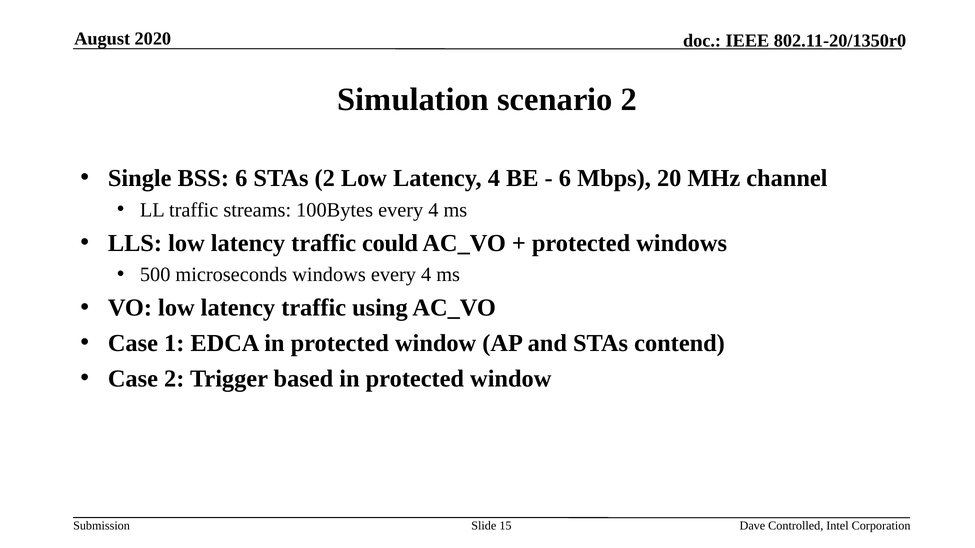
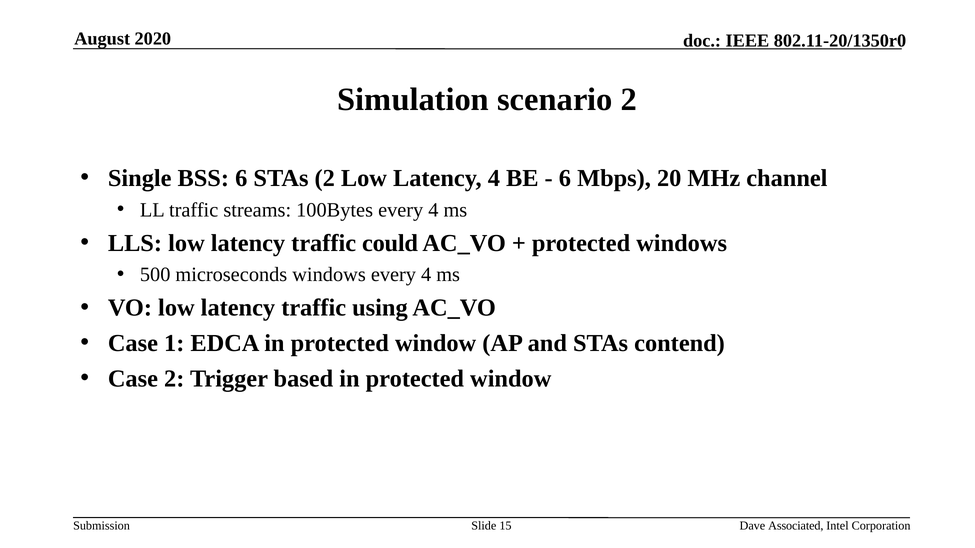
Controlled: Controlled -> Associated (796, 526)
